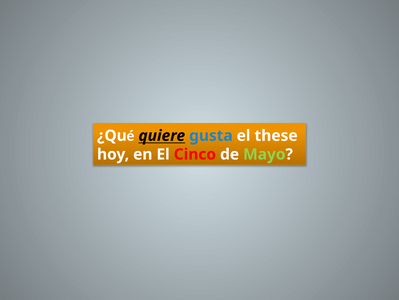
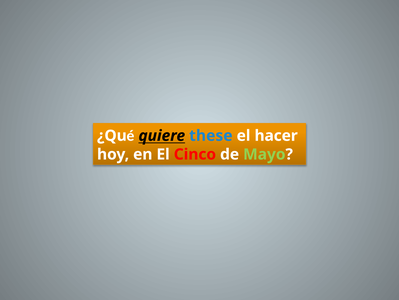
gusta: gusta -> these (211, 135)
these: these -> hacer (276, 135)
